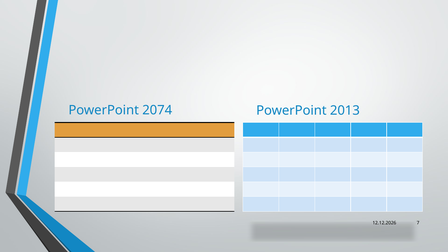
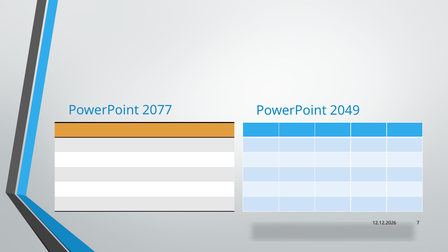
2074: 2074 -> 2077 (157, 110)
2013: 2013 -> 2049 (345, 111)
